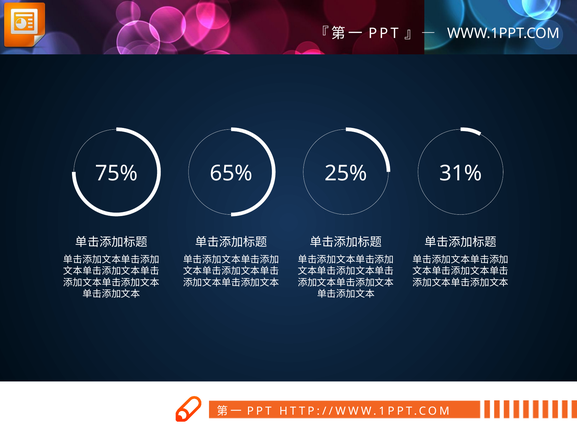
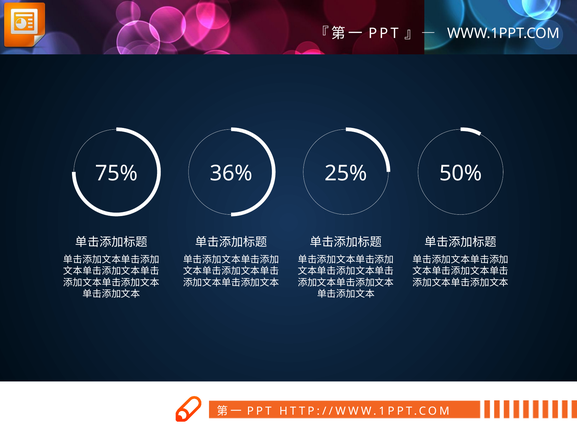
65%: 65% -> 36% (231, 173)
31%: 31% -> 50% (461, 173)
